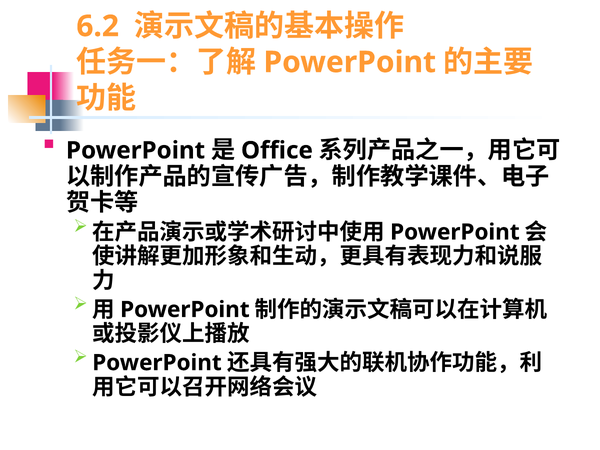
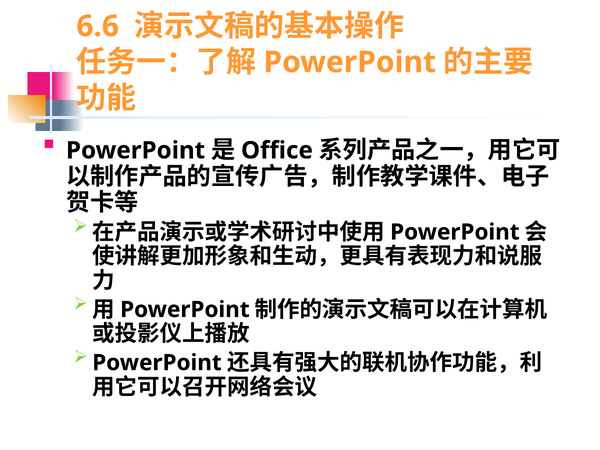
6.2: 6.2 -> 6.6 (98, 26)
